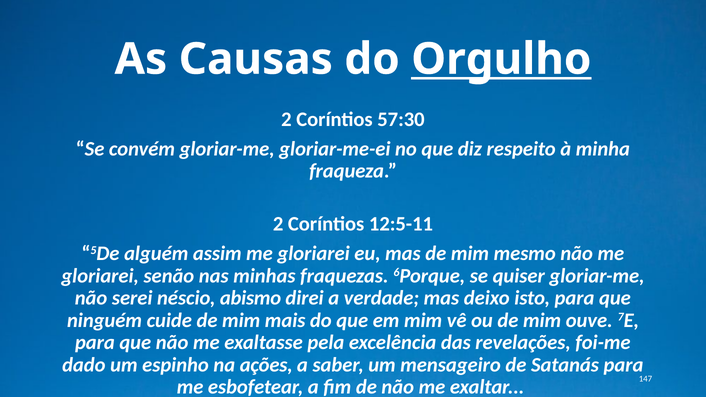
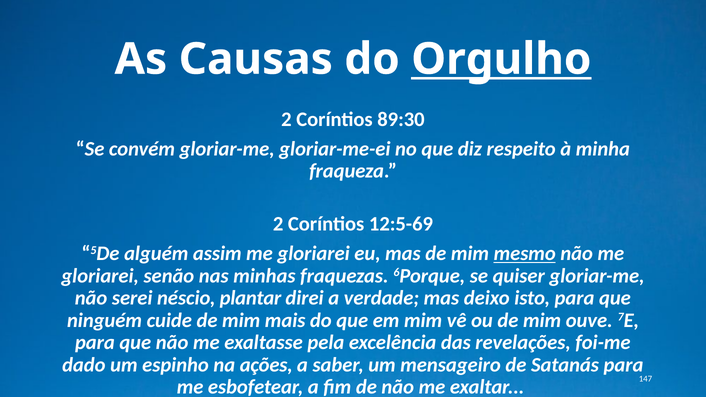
57:30: 57:30 -> 89:30 (401, 119)
12:5-11: 12:5-11 -> 12:5-69 (401, 224)
mesmo underline: none -> present (525, 254)
abismo: abismo -> plantar (251, 298)
